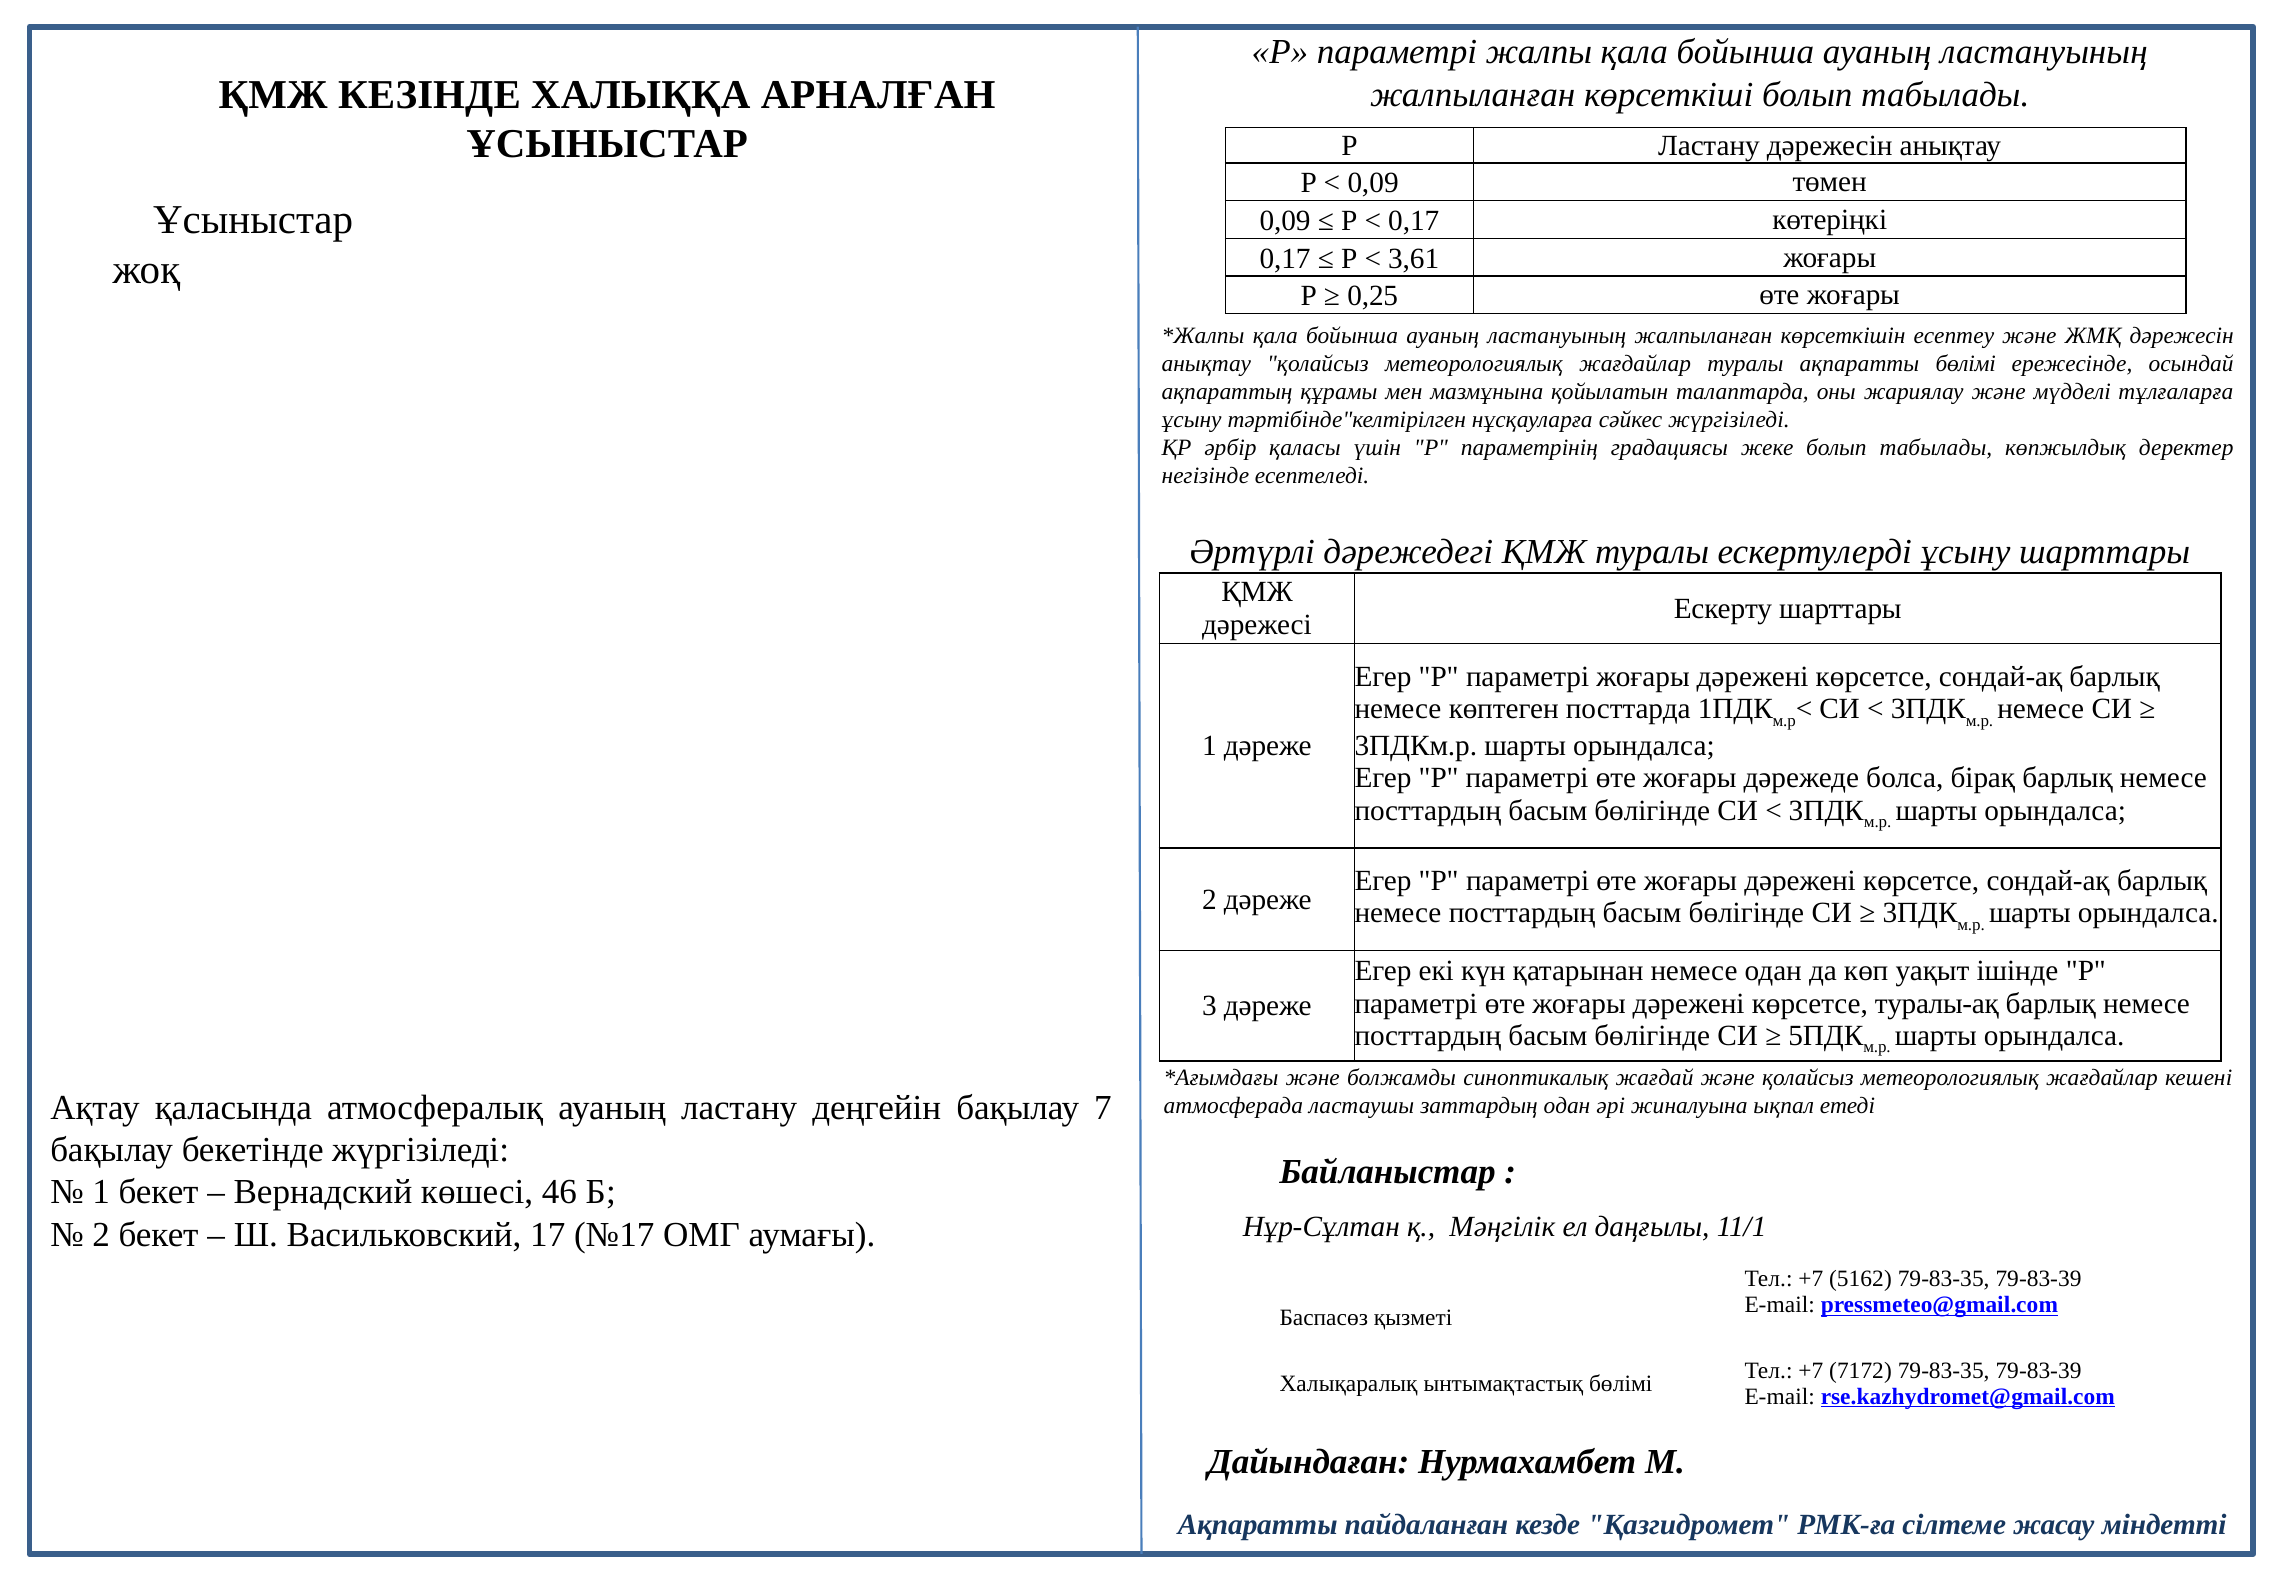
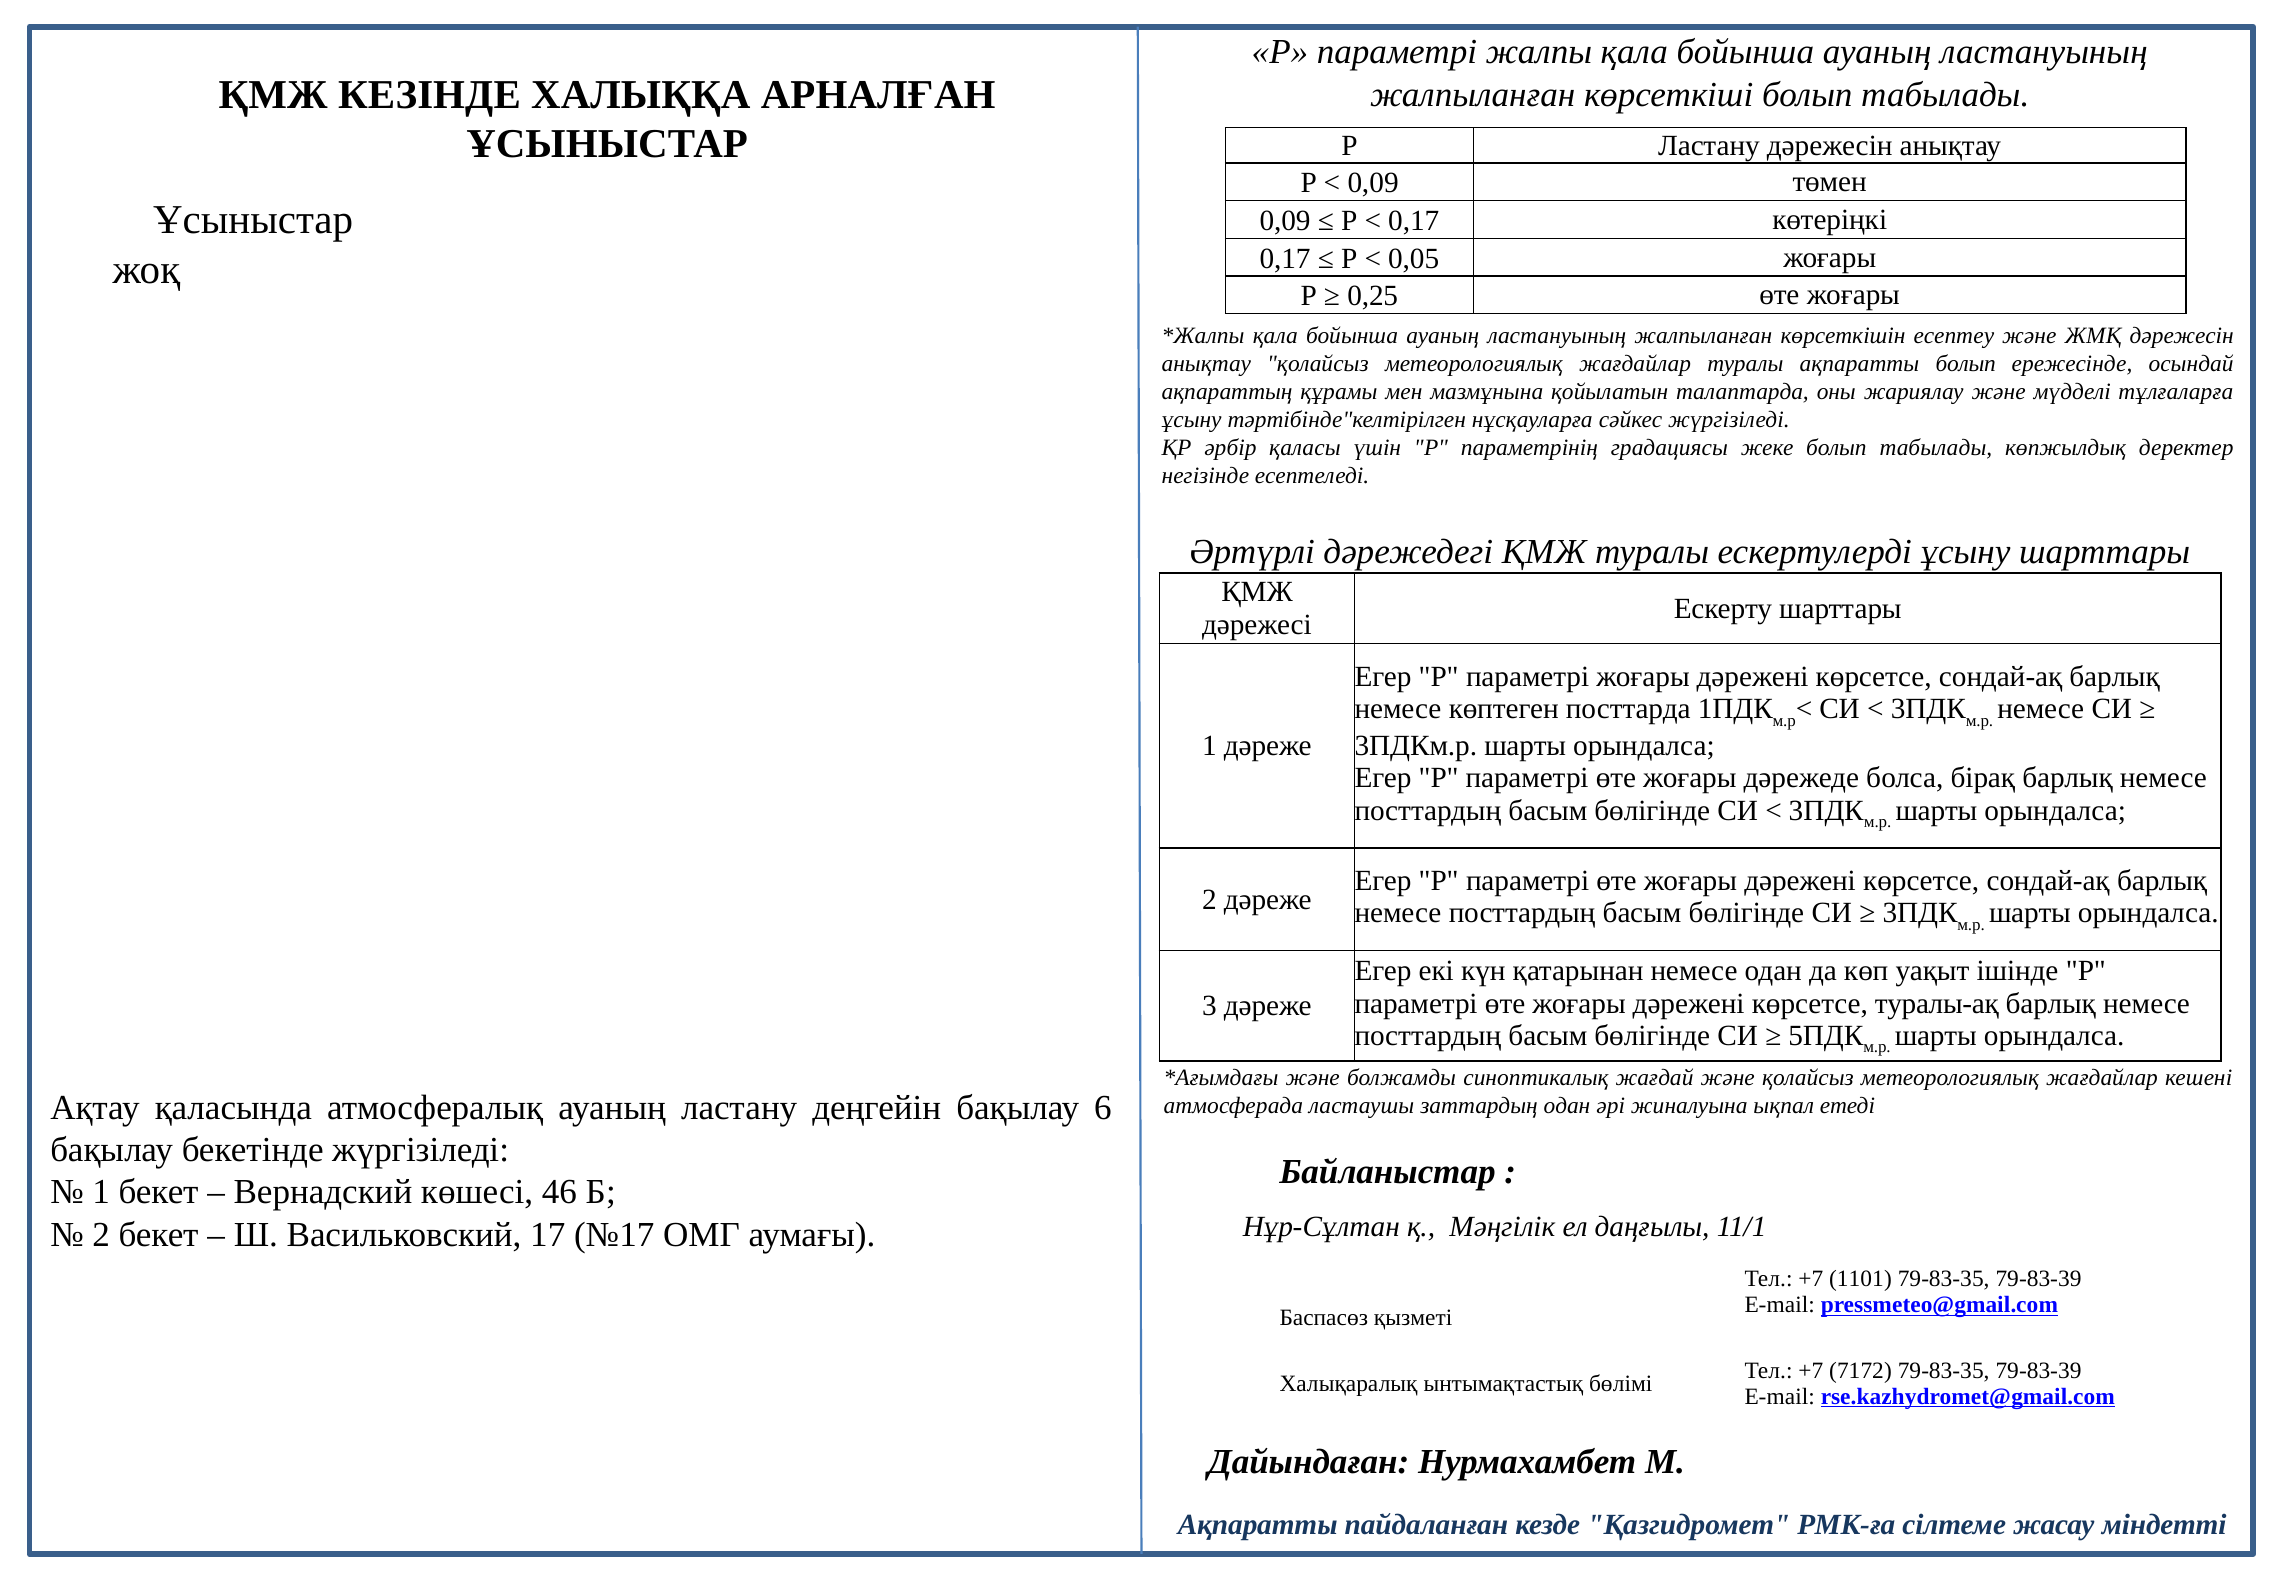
3,61: 3,61 -> 0,05 (1414, 258)
ақпаратты бөлімі: бөлімі -> болып (1966, 364)
7: 7 -> 6 (1103, 1108)
5162: 5162 -> 1101 (1860, 1279)
